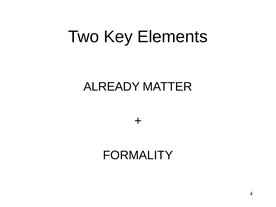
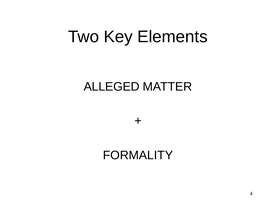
ALREADY: ALREADY -> ALLEGED (112, 87)
